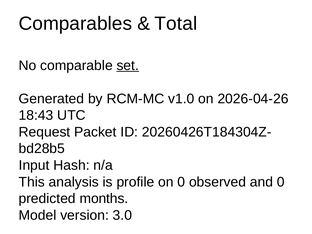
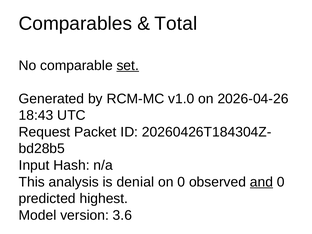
profile: profile -> denial (135, 182)
and underline: none -> present (262, 182)
months: months -> highest (104, 199)
3.0: 3.0 -> 3.6 (122, 215)
